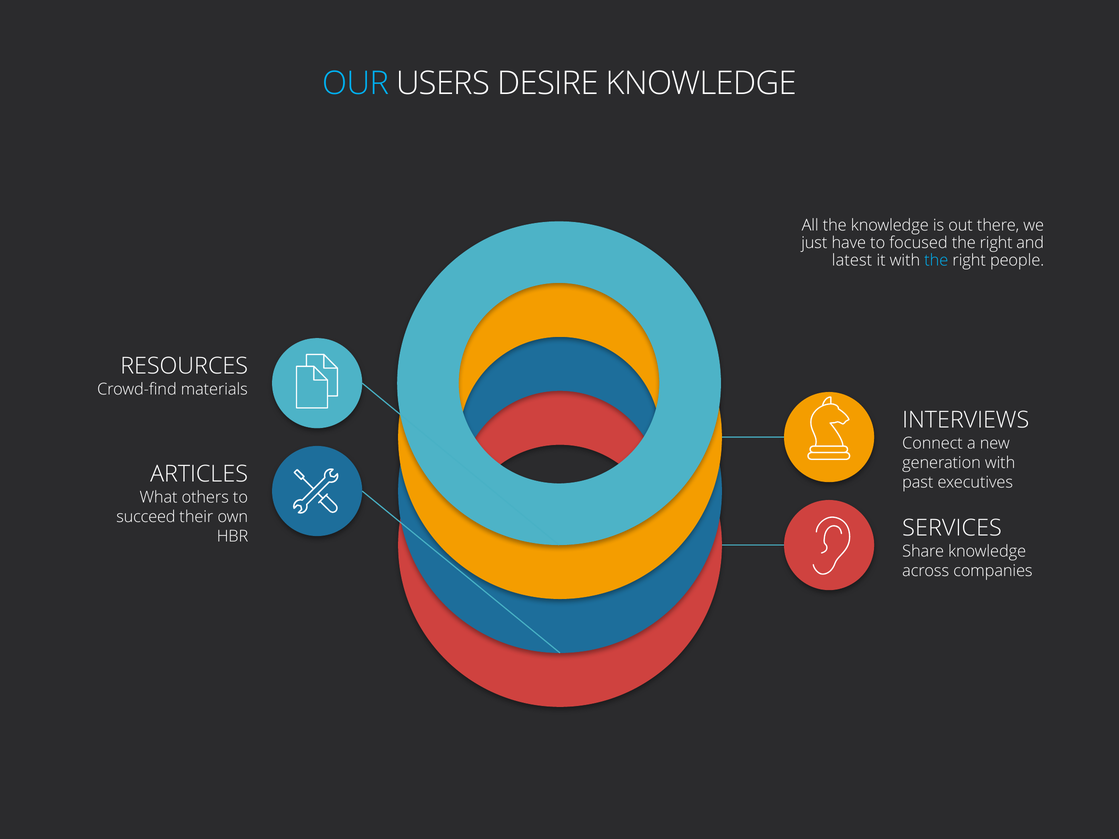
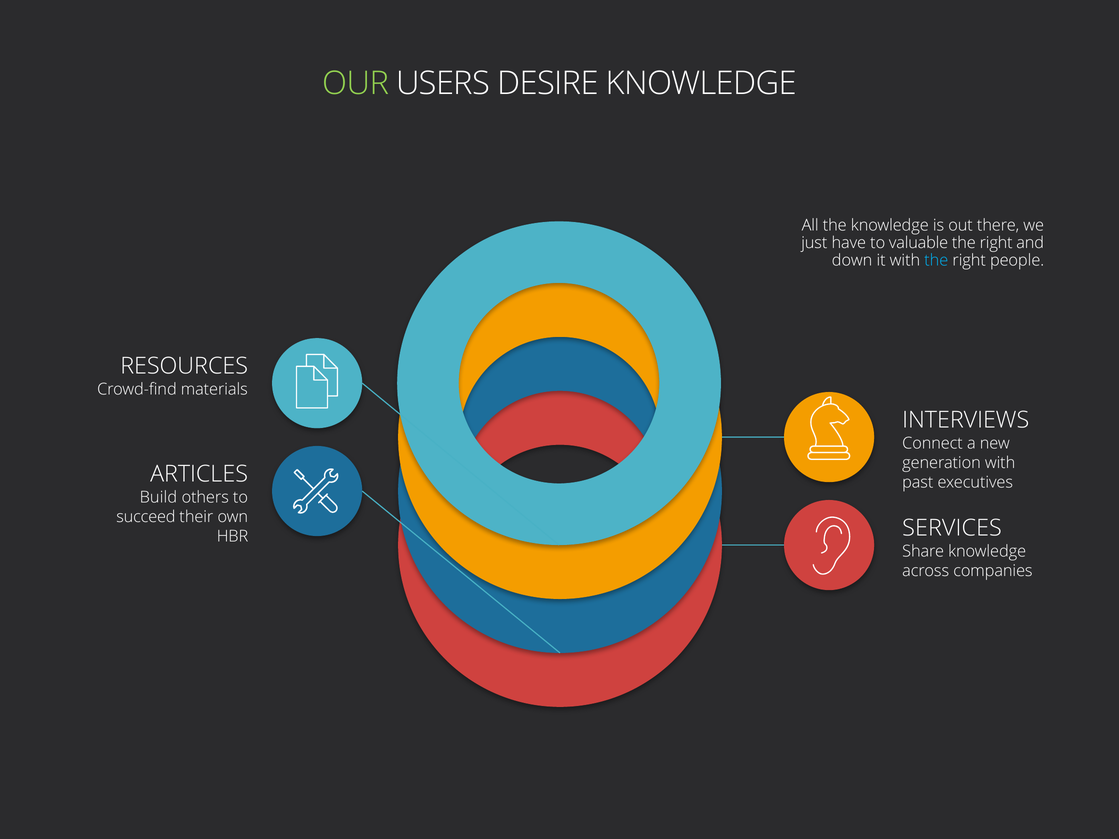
OUR colour: light blue -> light green (356, 84)
focused: focused -> valuable (919, 243)
latest: latest -> down (852, 260)
What: What -> Build (158, 498)
